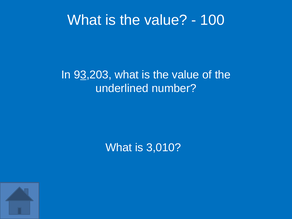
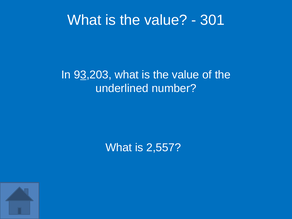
100: 100 -> 301 (212, 20)
3,010: 3,010 -> 2,557 (164, 148)
